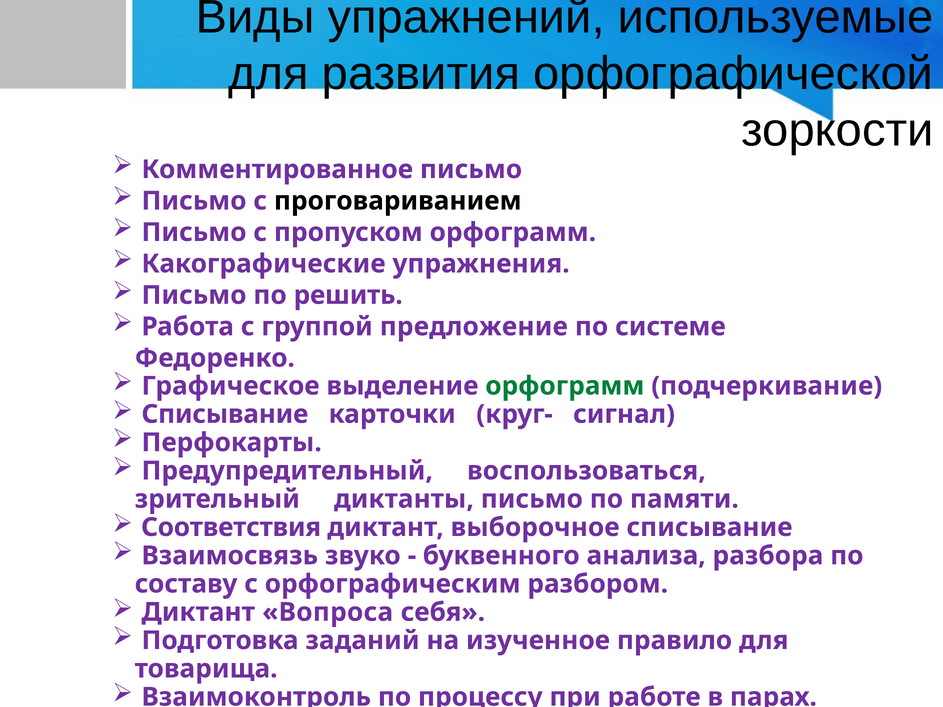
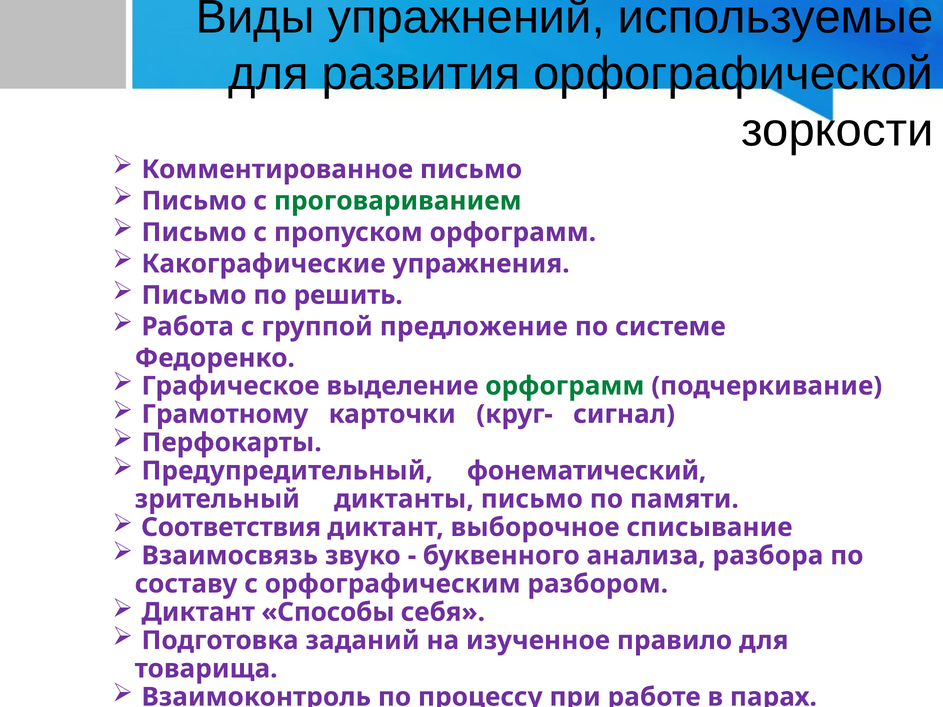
проговариванием colour: black -> green (398, 201)
Списывание: Списывание -> Грамотному (225, 414)
воспользоваться: воспользоваться -> фонематический (587, 471)
Вопроса: Вопроса -> Способы (328, 612)
